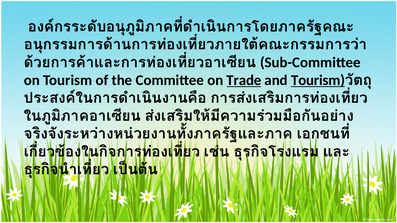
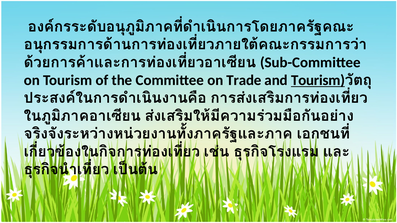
Trade underline: present -> none (244, 80)
